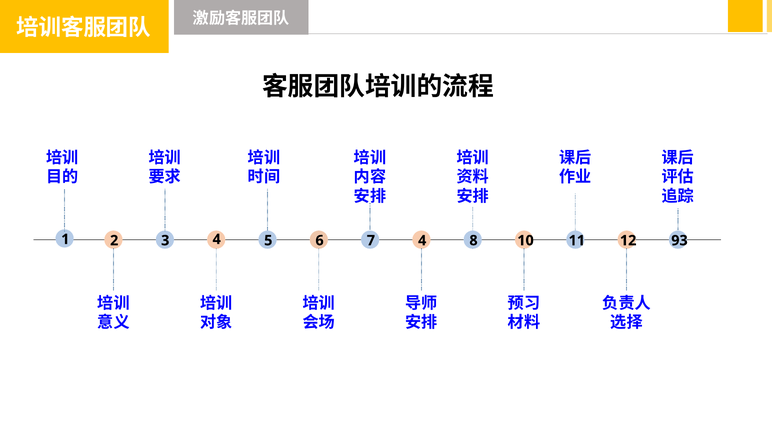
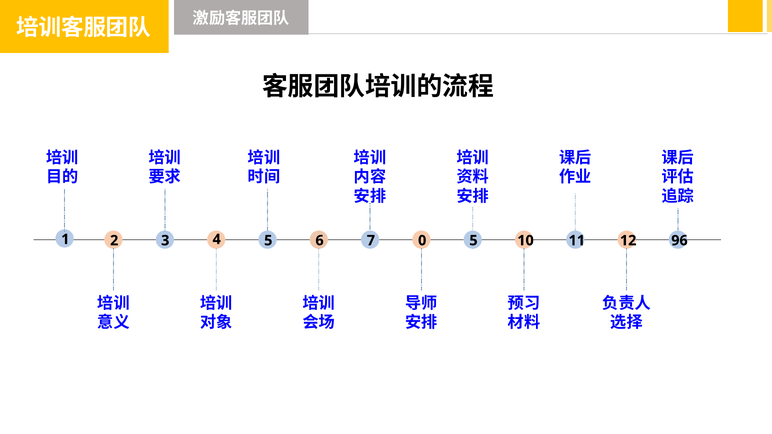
7 8: 8 -> 5 (474, 241)
93: 93 -> 96 (679, 241)
6 4: 4 -> 0 (422, 241)
